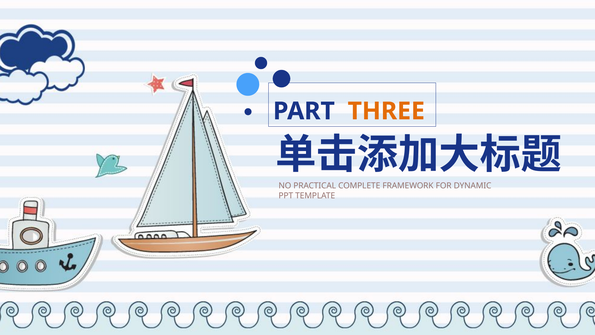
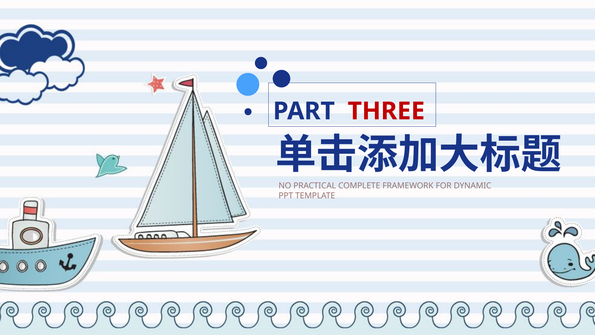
THREE colour: orange -> red (386, 111)
